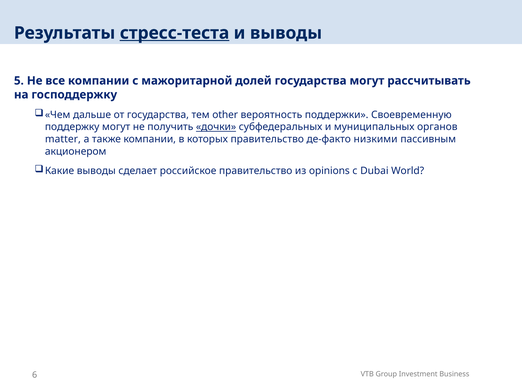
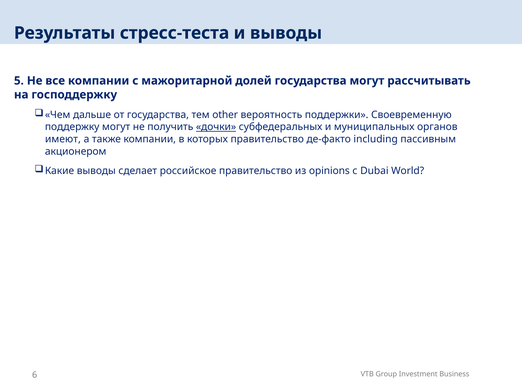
стресс-теста underline: present -> none (175, 33)
matter: matter -> имеют (63, 139)
низкими: низкими -> including (376, 139)
